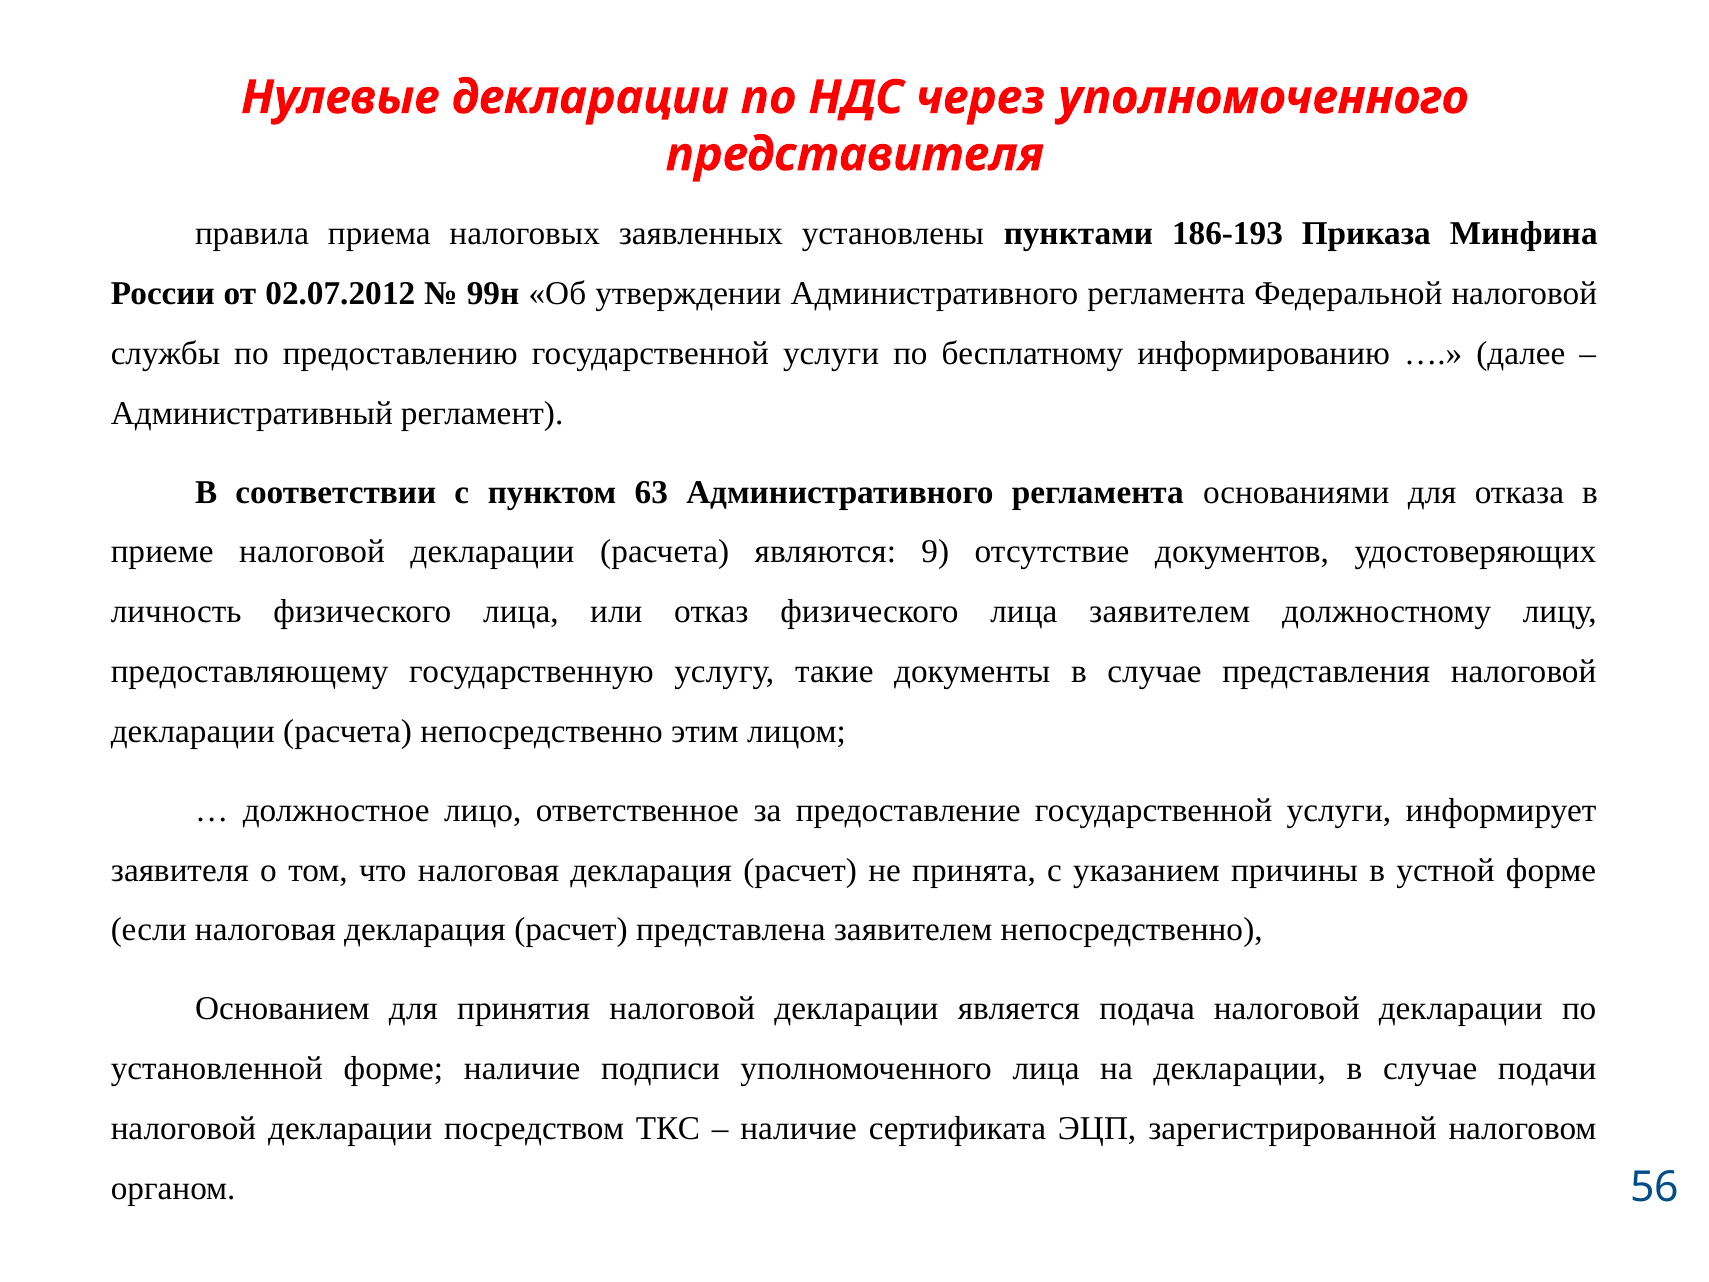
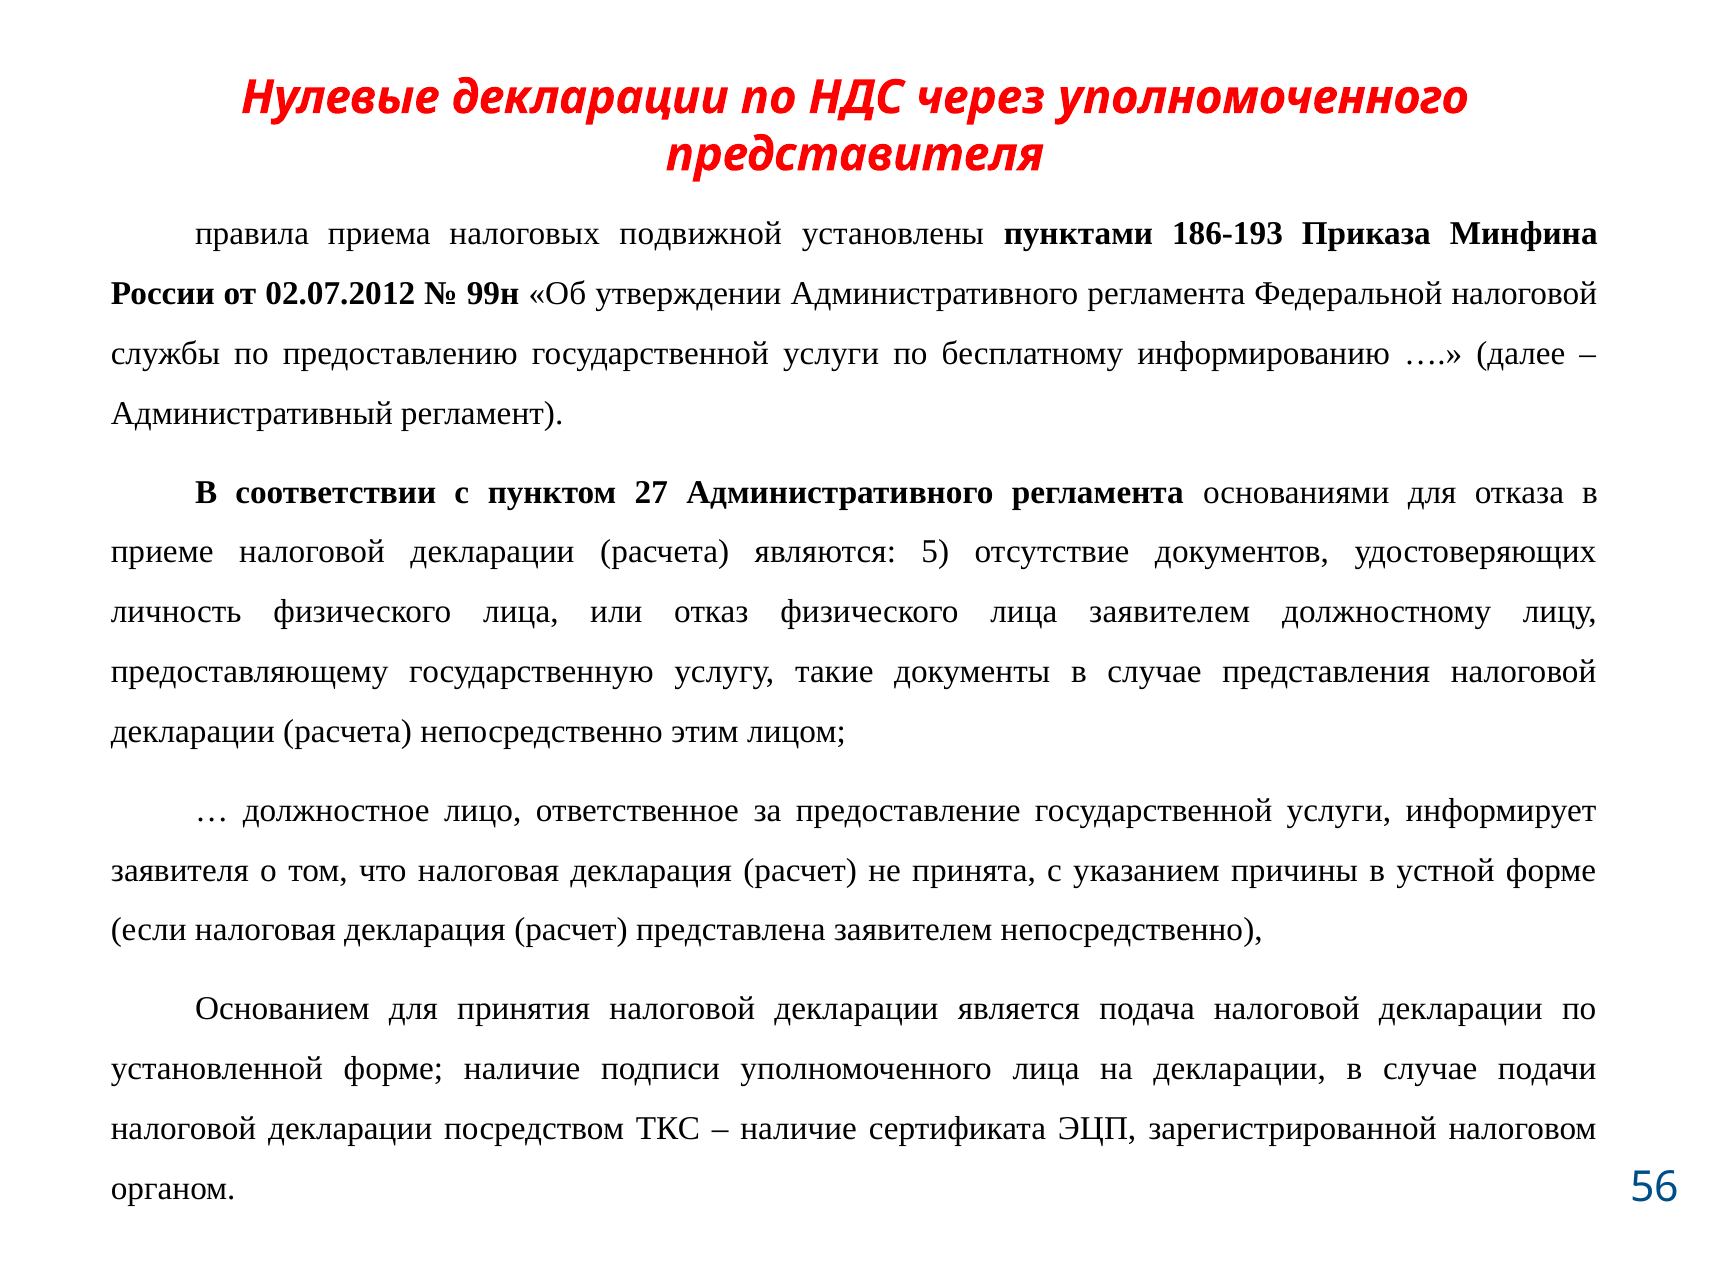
заявленных: заявленных -> подвижной (701, 234)
63: 63 -> 27 (651, 492)
9: 9 -> 5 (935, 552)
